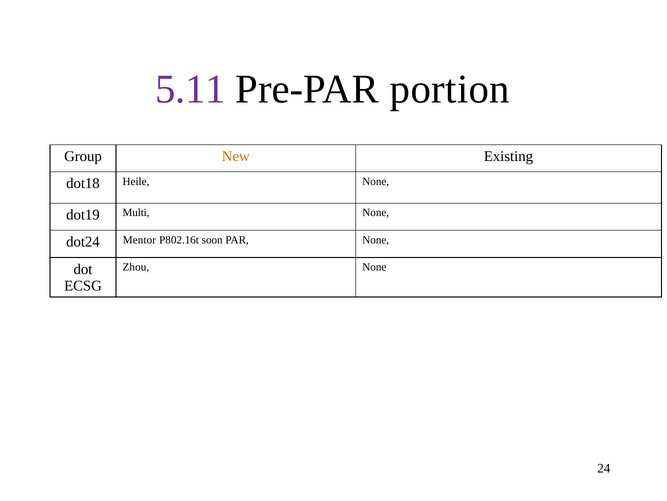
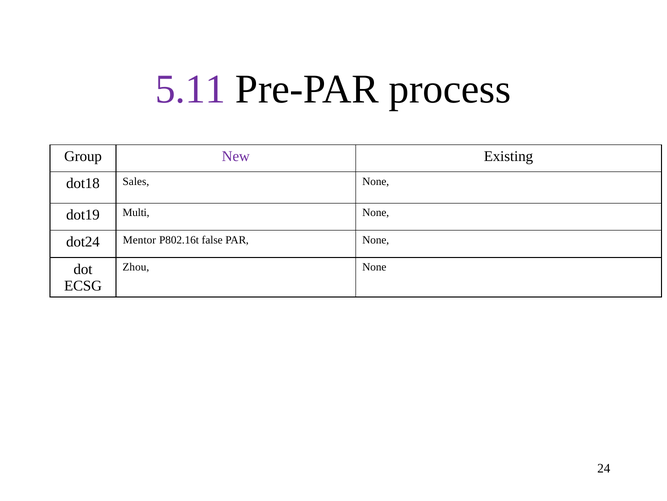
portion: portion -> process (450, 89)
New colour: orange -> purple (236, 156)
Heile: Heile -> Sales (136, 181)
soon: soon -> false (212, 240)
